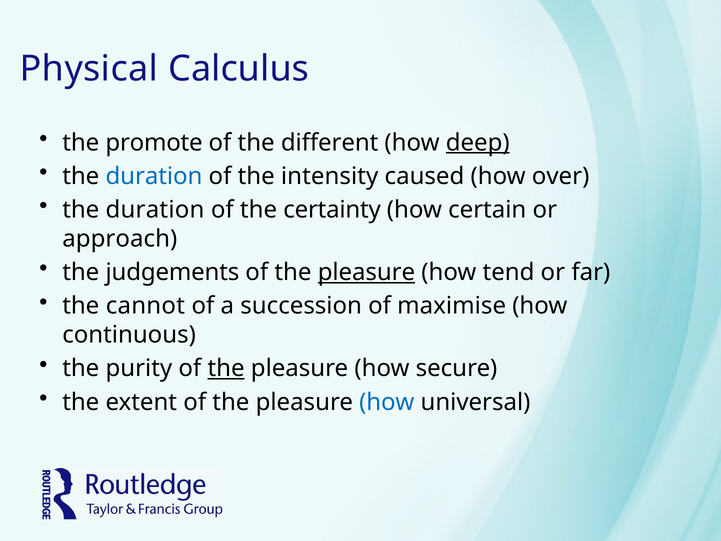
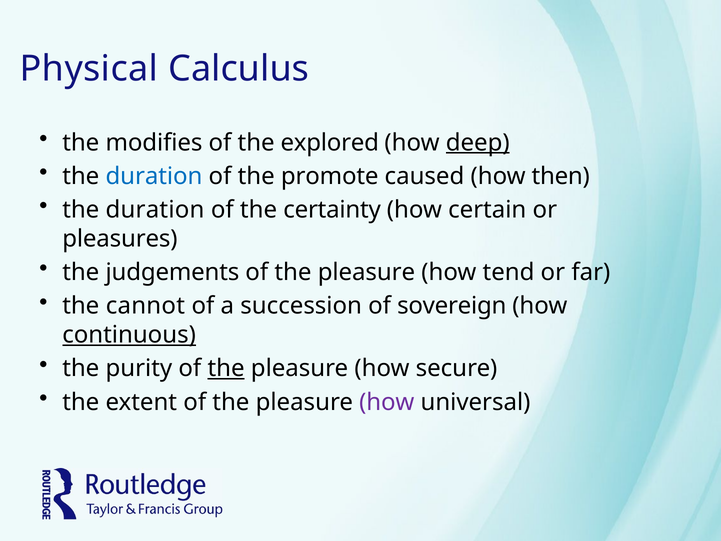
promote: promote -> modifies (154, 143)
different: different -> explored (330, 143)
intensity: intensity -> promote (330, 176)
over: over -> then (561, 176)
approach: approach -> pleasures (120, 239)
pleasure underline: present -> none (366, 272)
maximise: maximise -> sovereign (452, 306)
continuous underline: none -> present (129, 335)
how colour: blue -> purple (387, 402)
